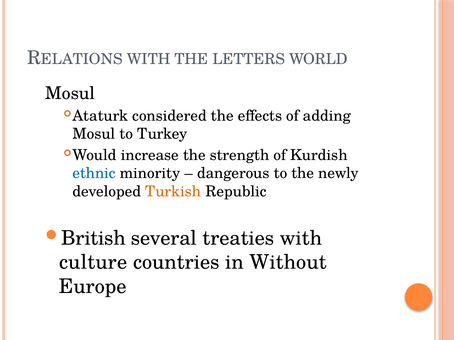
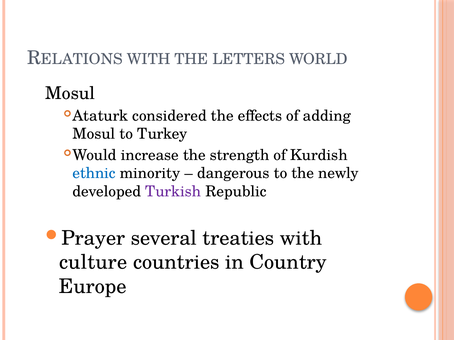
Turkish colour: orange -> purple (173, 192)
British: British -> Prayer (93, 238)
Without: Without -> Country (288, 263)
